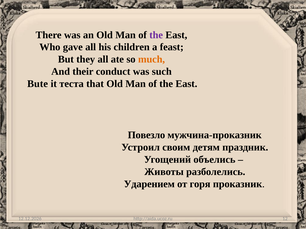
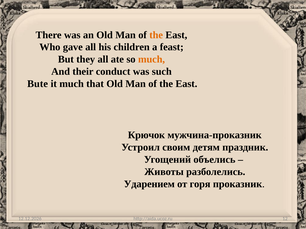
the colour: purple -> orange (156, 35)
it теста: теста -> much (72, 84)
Повезло: Повезло -> Крючок (146, 135)
